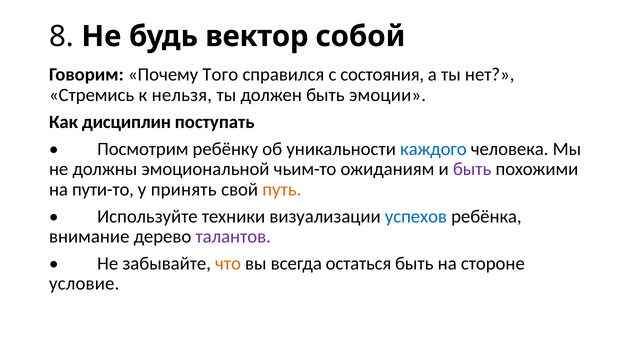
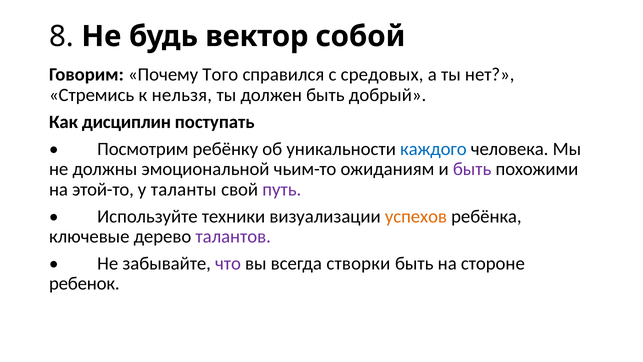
состояния: состояния -> средовых (382, 75)
эмоции: эмоции -> добрый (388, 95)
пути-то: пути-то -> этой-то (103, 189)
принять: принять -> таланты (184, 189)
путь colour: orange -> purple (282, 189)
успехов colour: blue -> orange (416, 216)
внимание: внимание -> ключевые (89, 236)
что colour: orange -> purple (228, 263)
остаться: остаться -> створки (358, 263)
условие: условие -> ребенок (84, 283)
